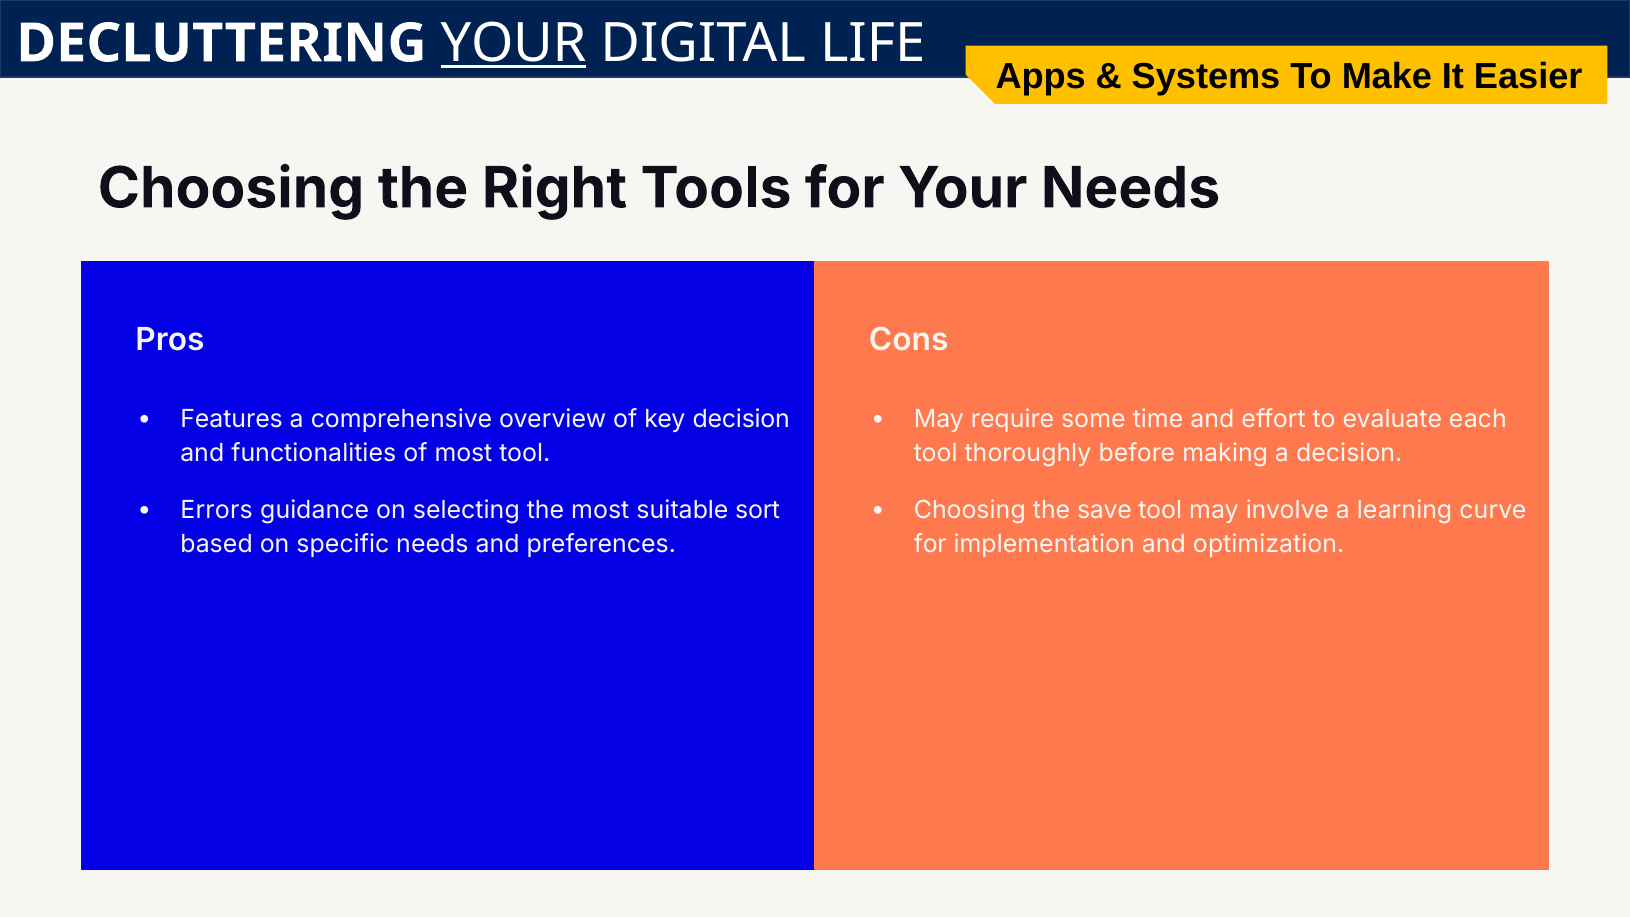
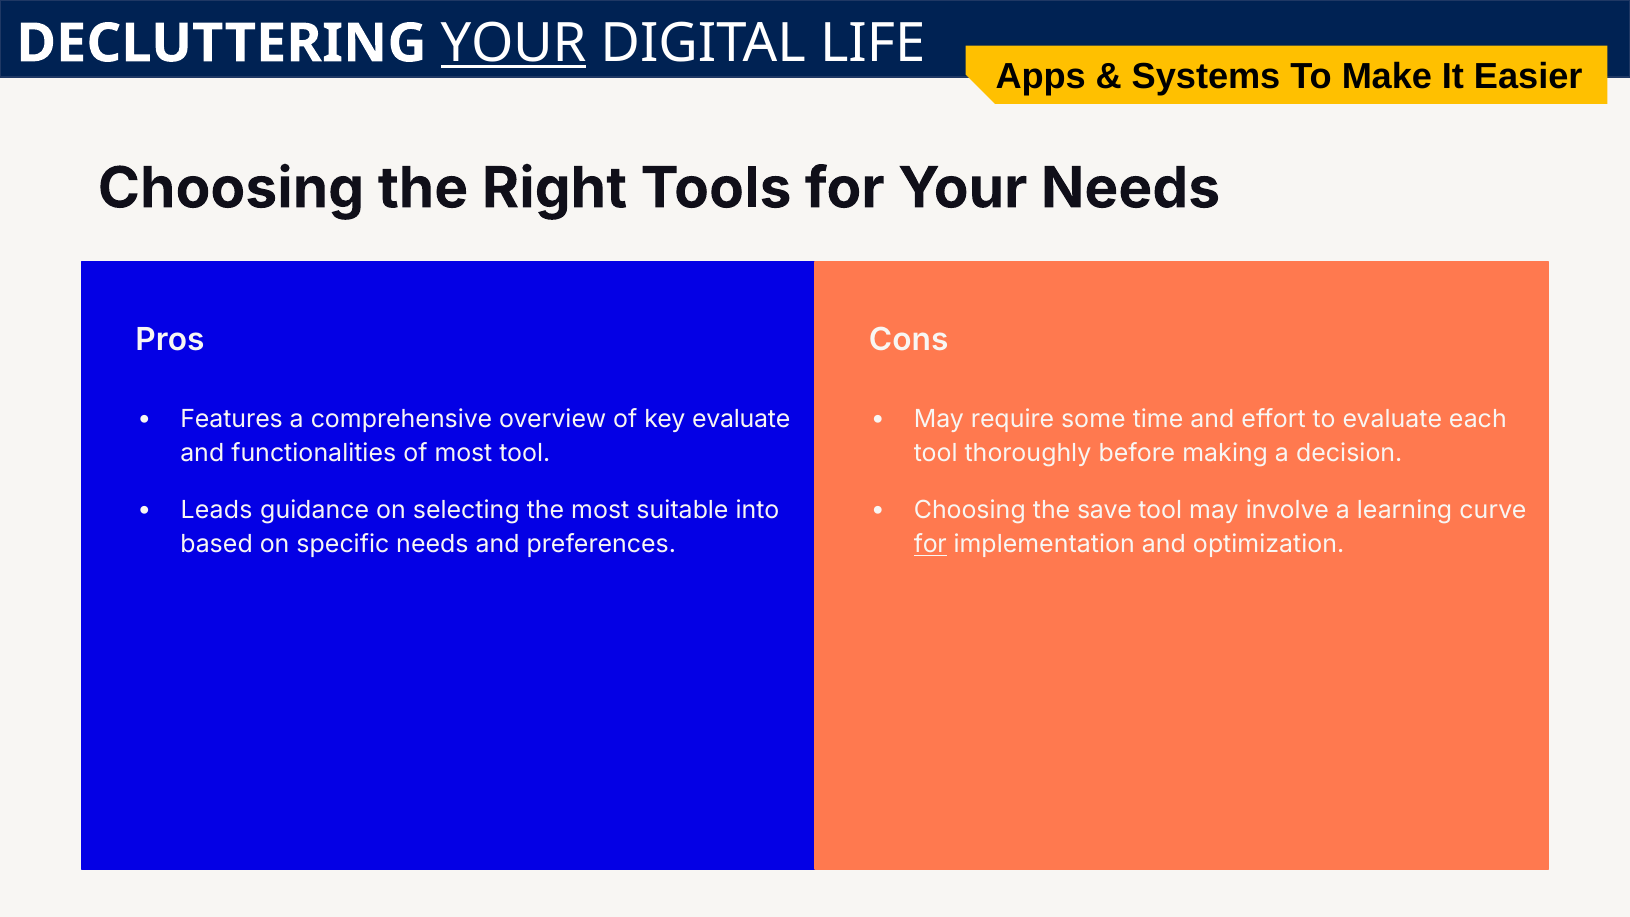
key decision: decision -> evaluate (741, 419)
Errors: Errors -> Leads (217, 510)
sort: sort -> into (758, 510)
for underline: none -> present (930, 545)
